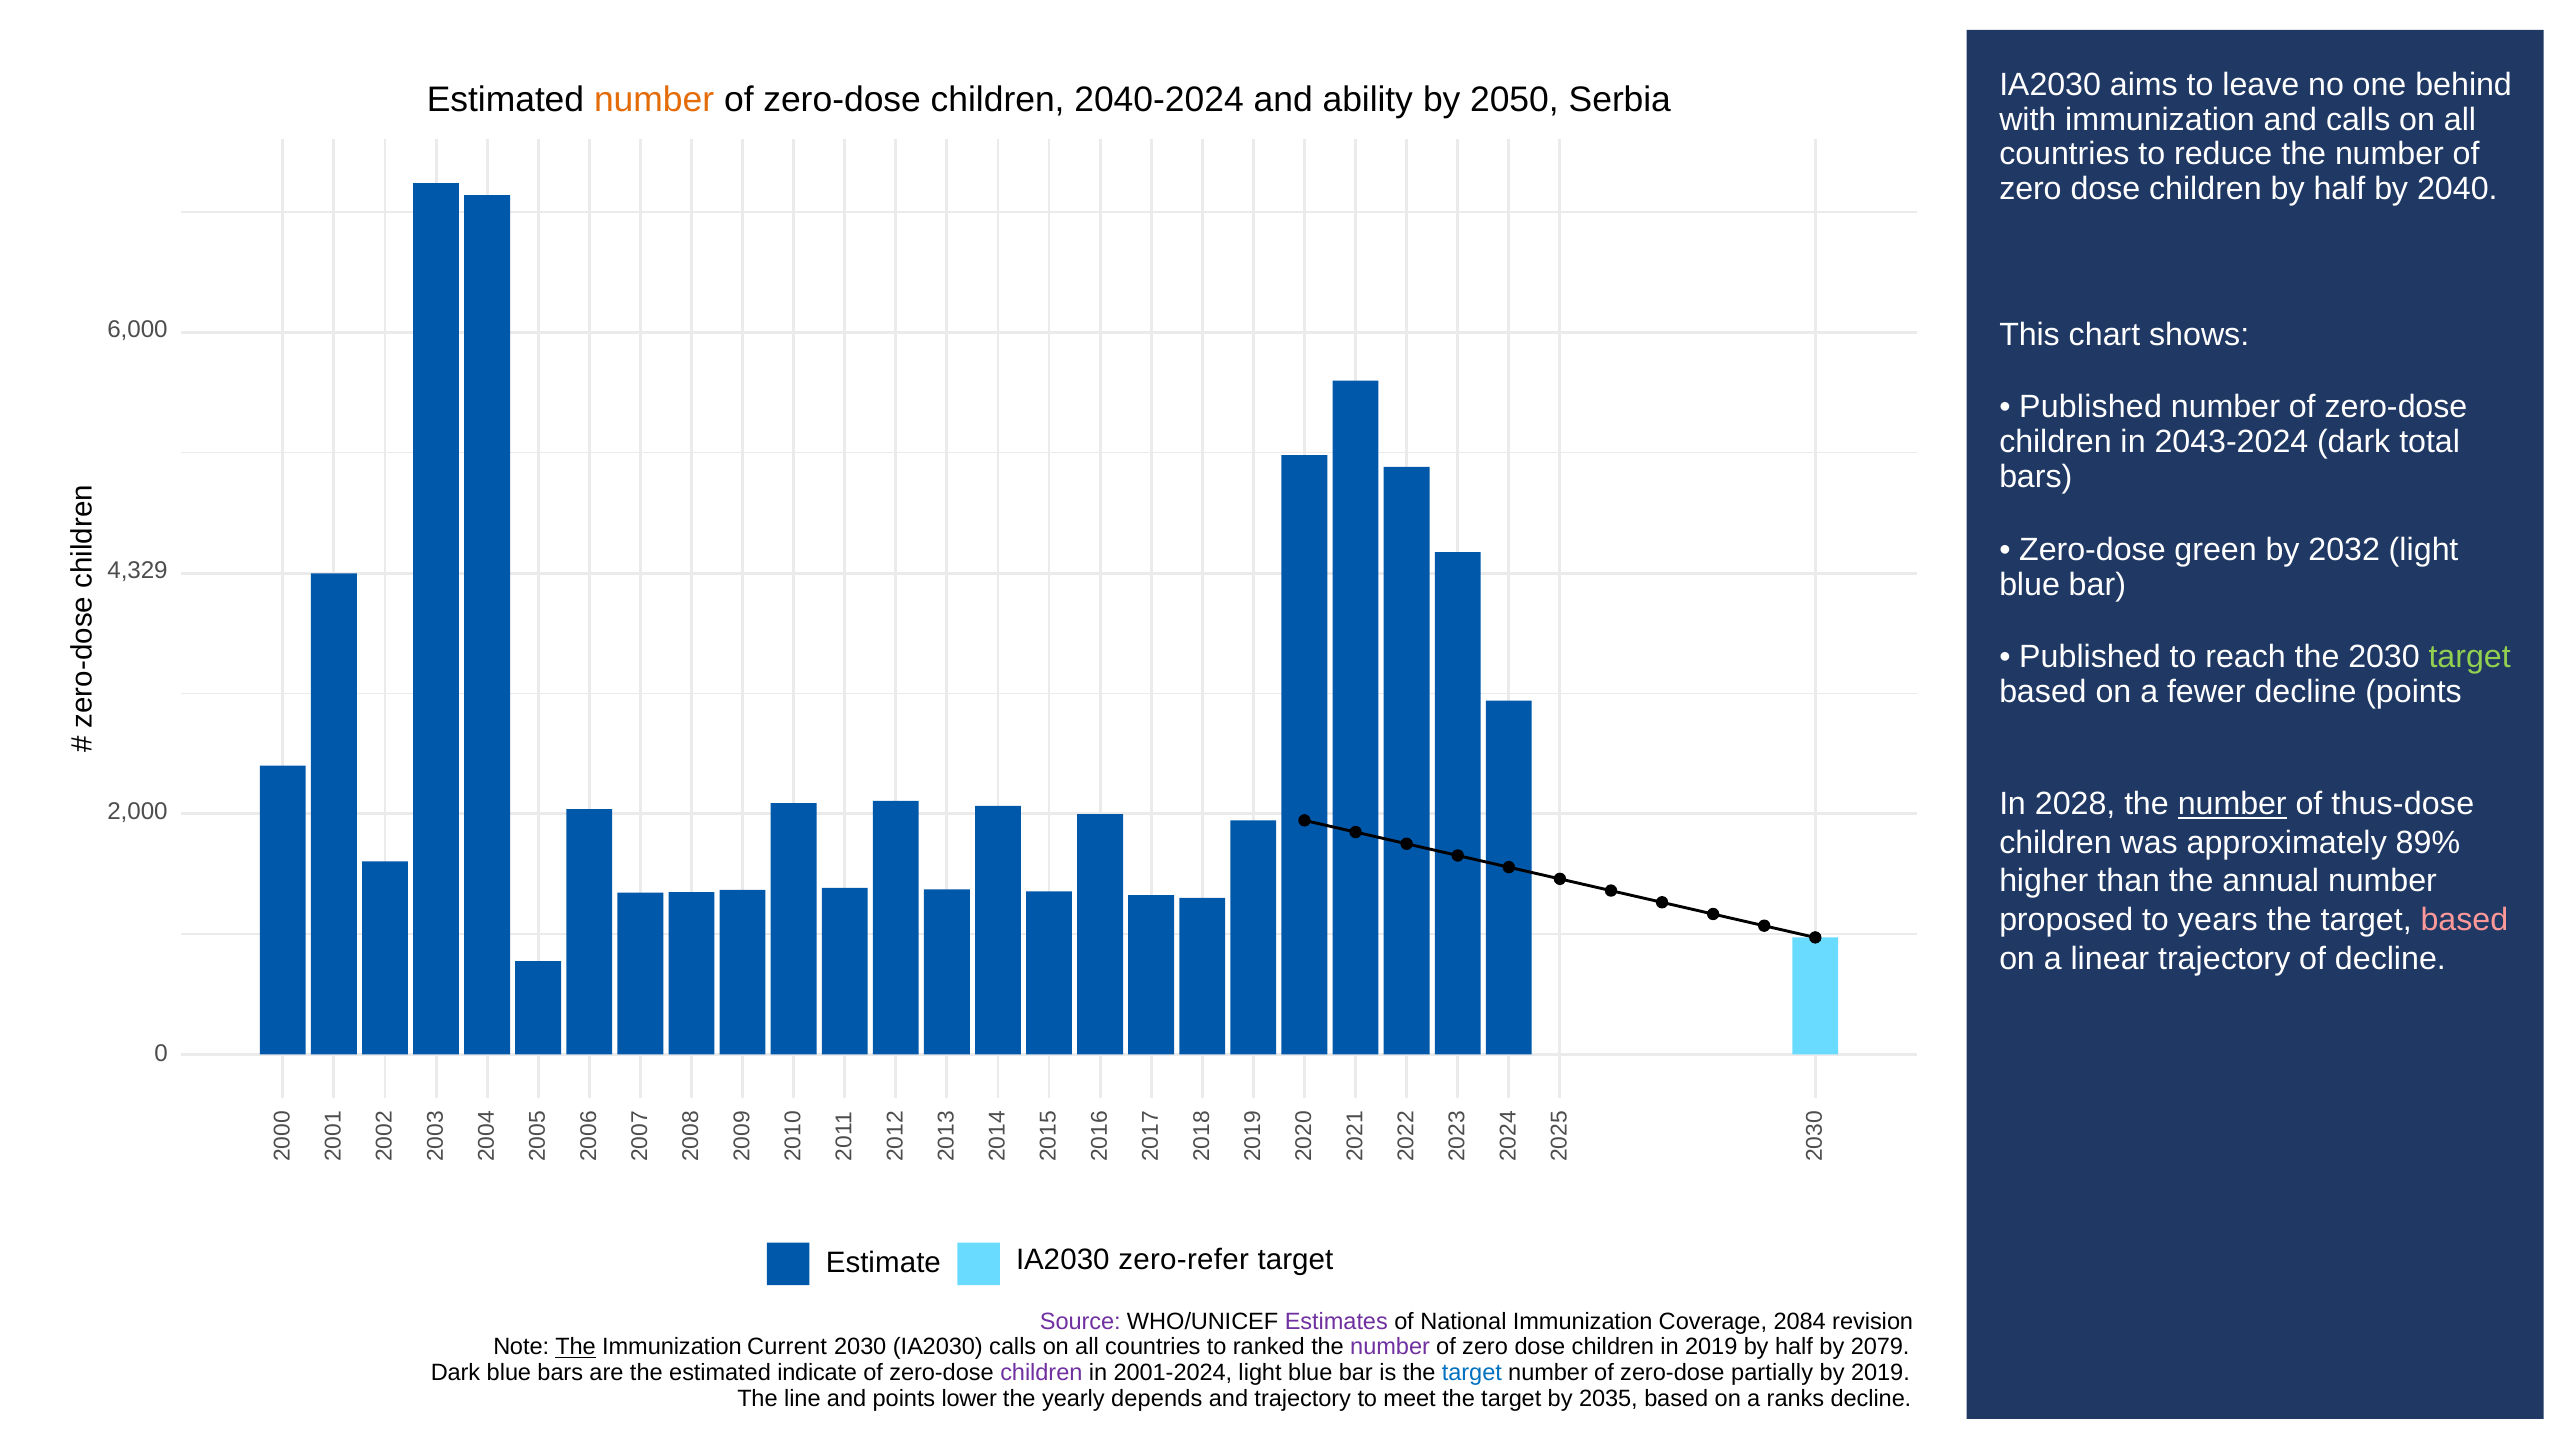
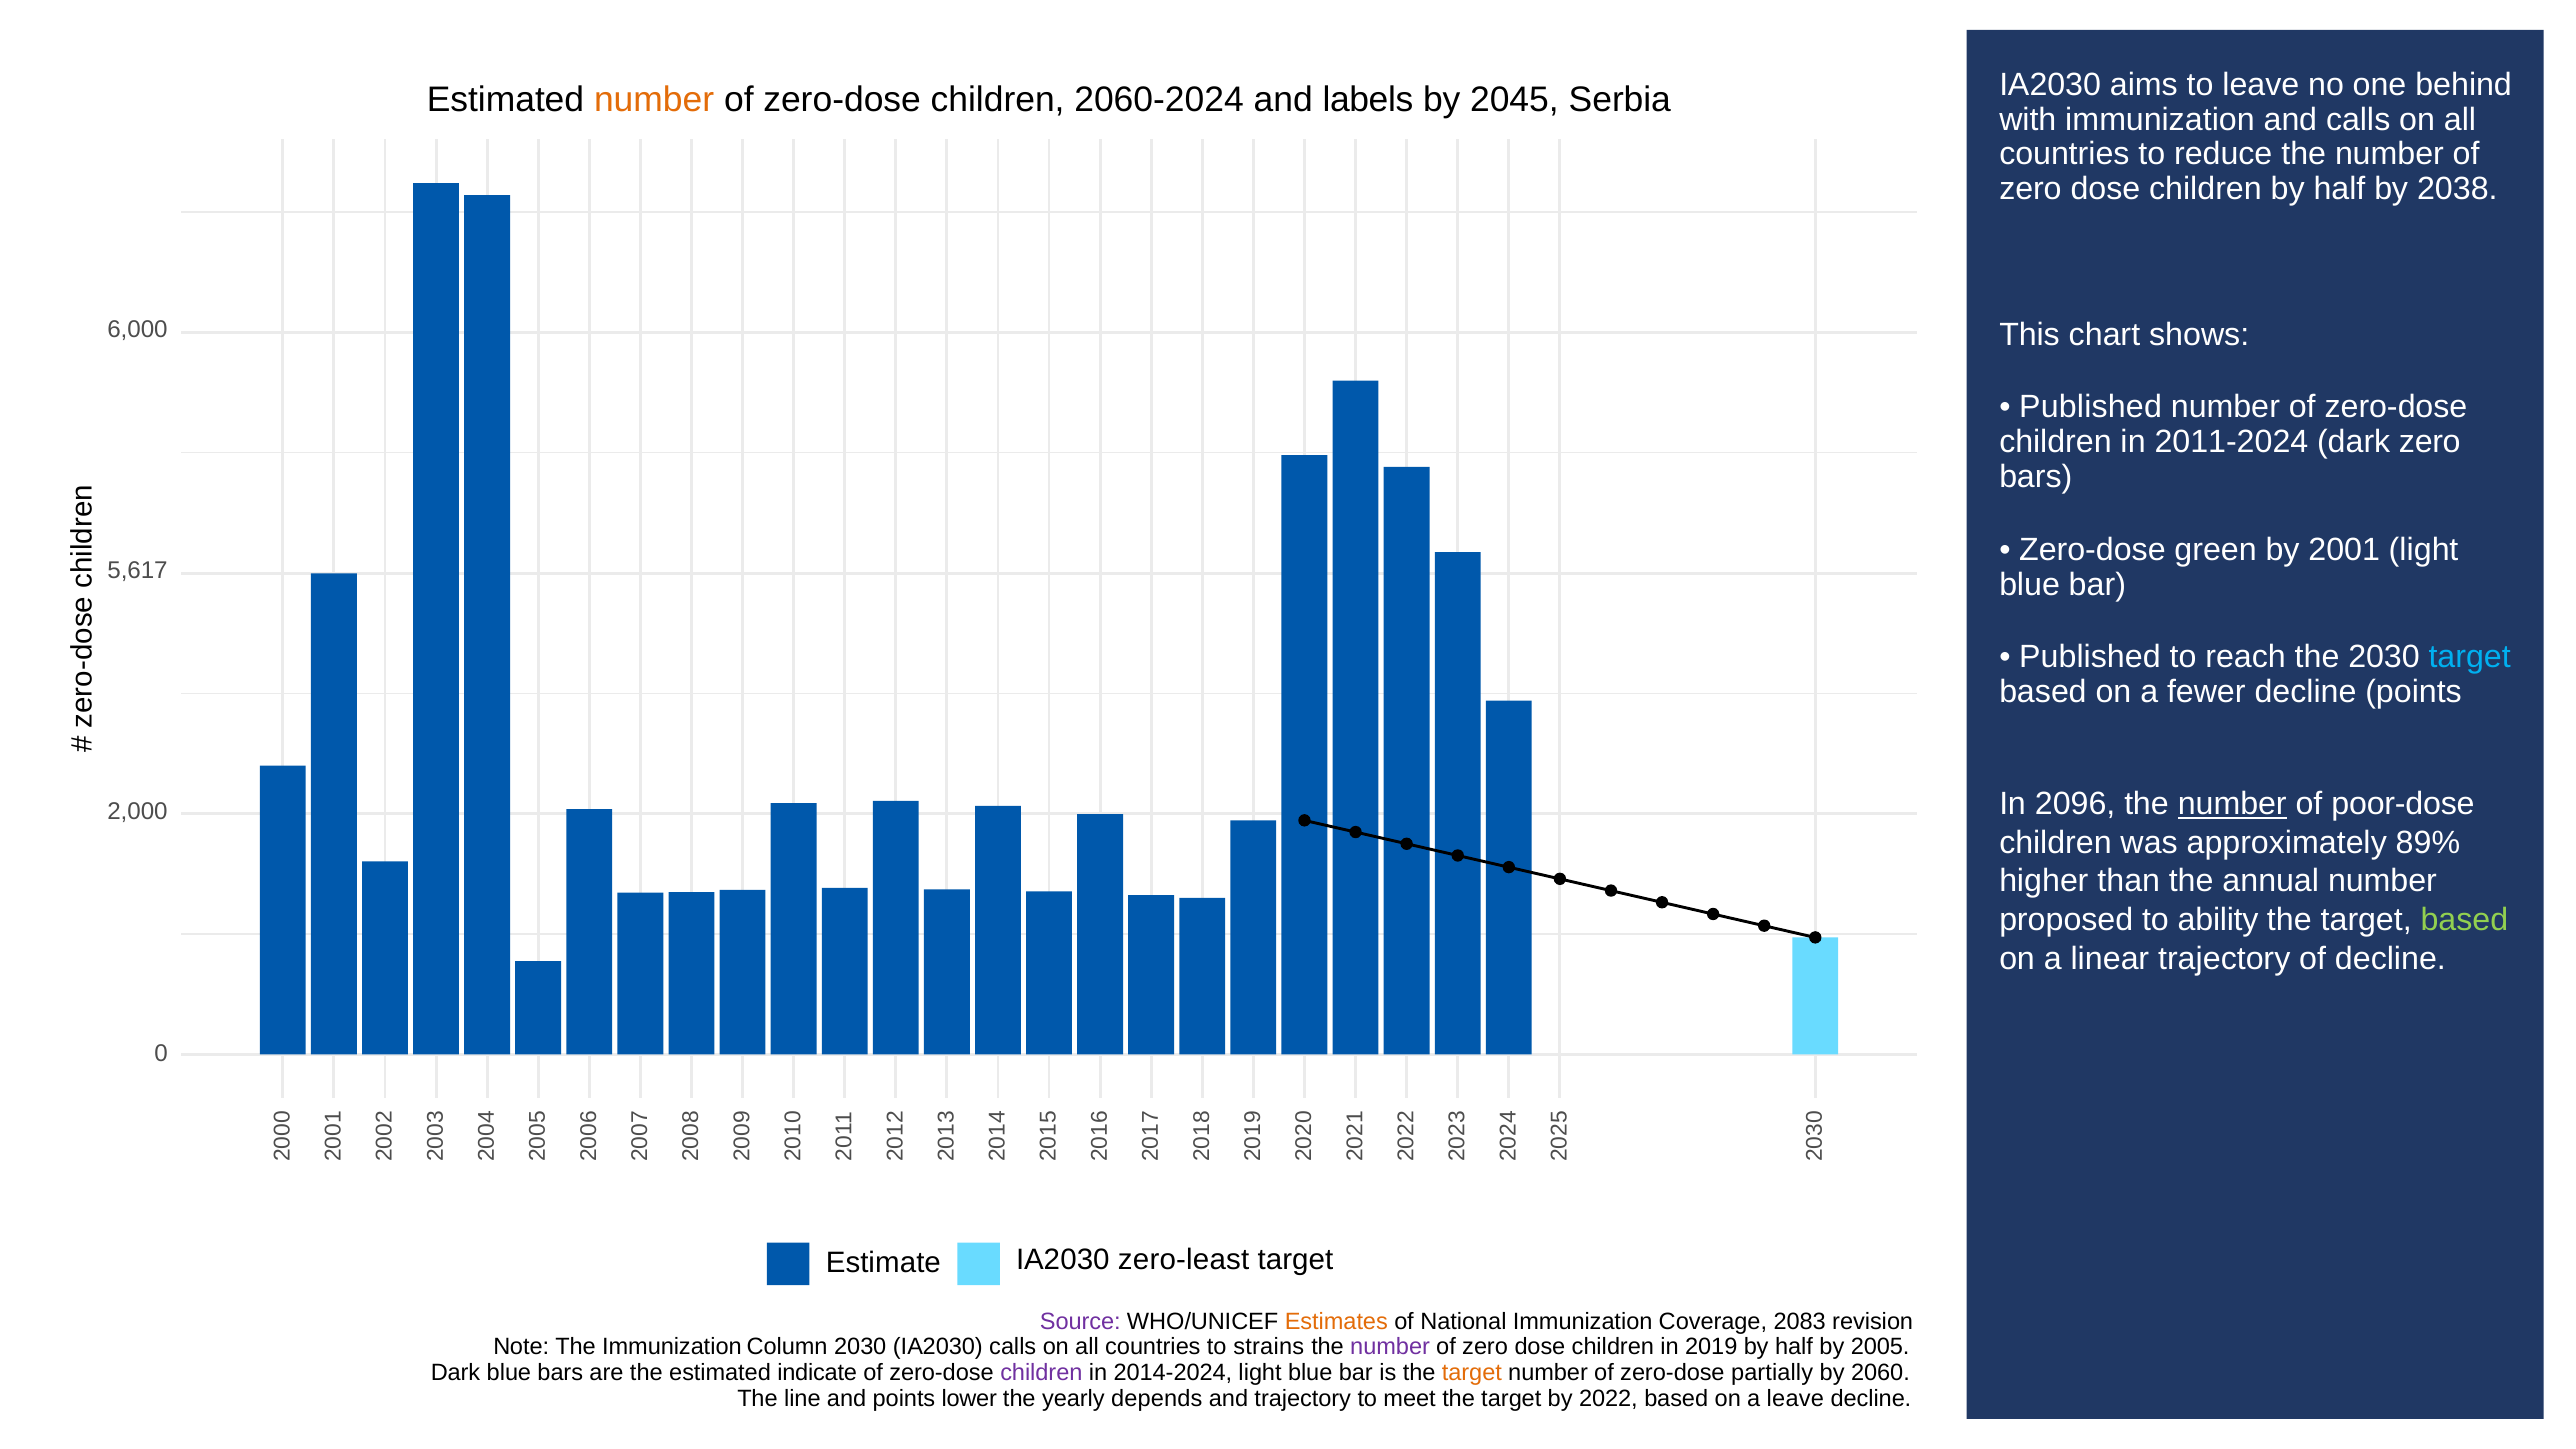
2040-2024: 2040-2024 -> 2060-2024 (1159, 100)
ability: ability -> labels (1368, 100)
2050: 2050 -> 2045 (1514, 100)
2040: 2040 -> 2038 (2457, 189)
2043-2024: 2043-2024 -> 2011-2024 (2231, 442)
dark total: total -> zero (2430, 442)
2032: 2032 -> 2001 (2344, 550)
4,329: 4,329 -> 5,617 (138, 571)
target colour: light green -> light blue (2470, 657)
2028: 2028 -> 2096 (2075, 804)
thus-dose: thus-dose -> poor-dose (2403, 804)
years: years -> ability (2218, 920)
based colour: pink -> light green (2464, 920)
zero-refer: zero-refer -> zero-least (1184, 1260)
Estimates colour: purple -> orange (1336, 1322)
2084: 2084 -> 2083 (1800, 1322)
The underline: present -> none (576, 1347)
Current: Current -> Column (787, 1347)
ranked: ranked -> strains (1269, 1347)
2079: 2079 -> 2005 (1880, 1347)
2001-2024: 2001-2024 -> 2014-2024 (1173, 1373)
target colour: blue -> orange (1472, 1373)
by 2019: 2019 -> 2060 (1880, 1373)
2035: 2035 -> 2022 (1608, 1398)
a ranks: ranks -> leave (1795, 1398)
